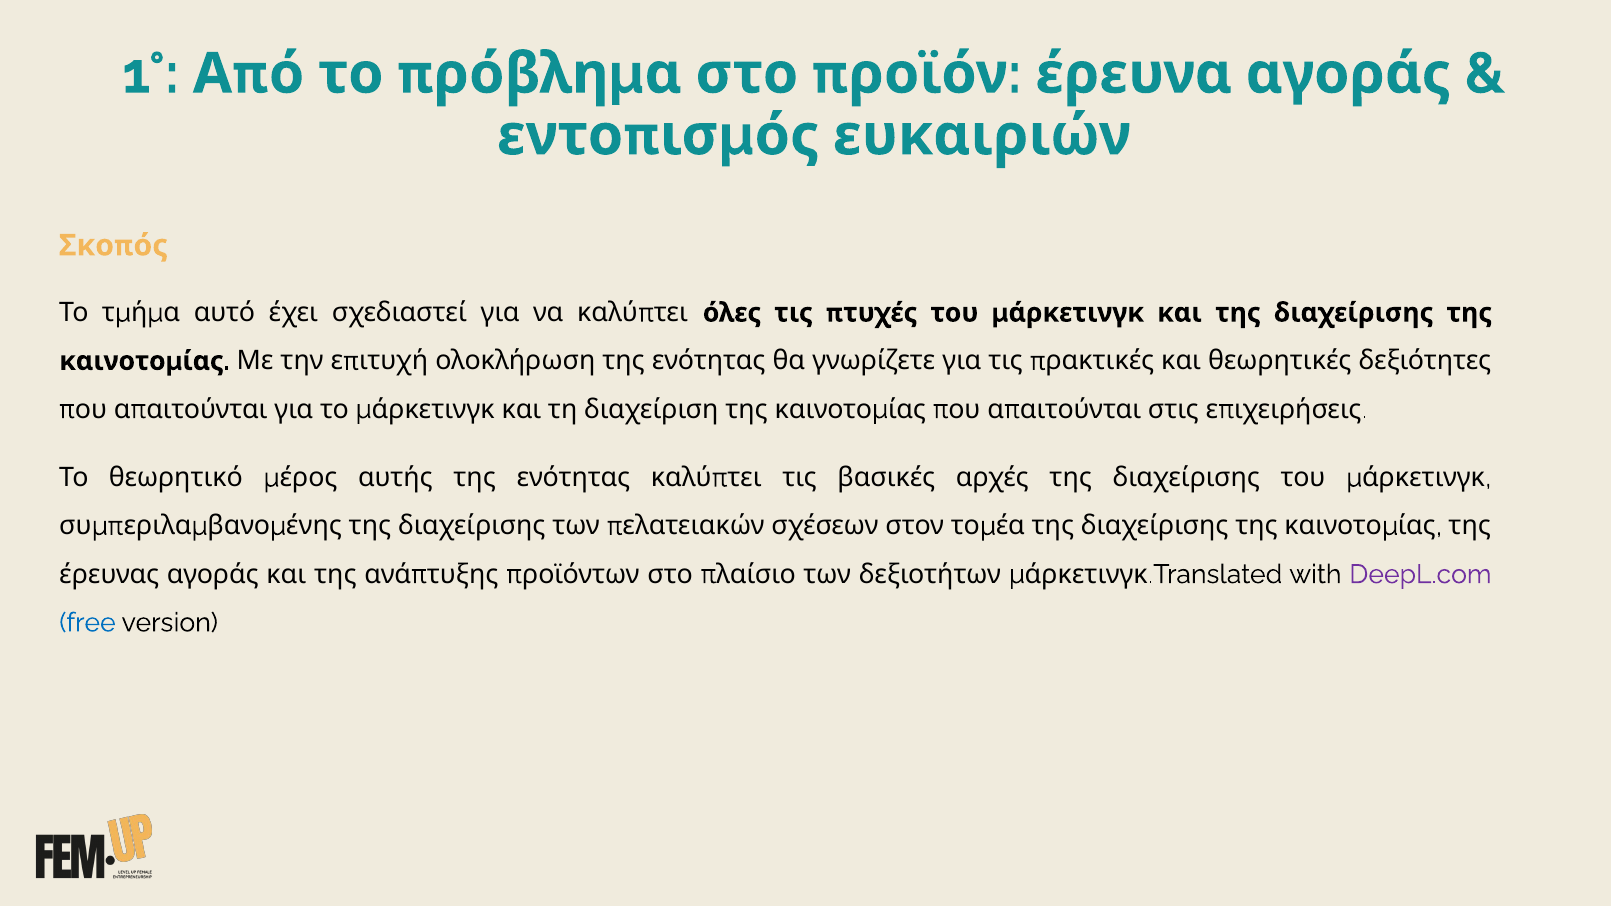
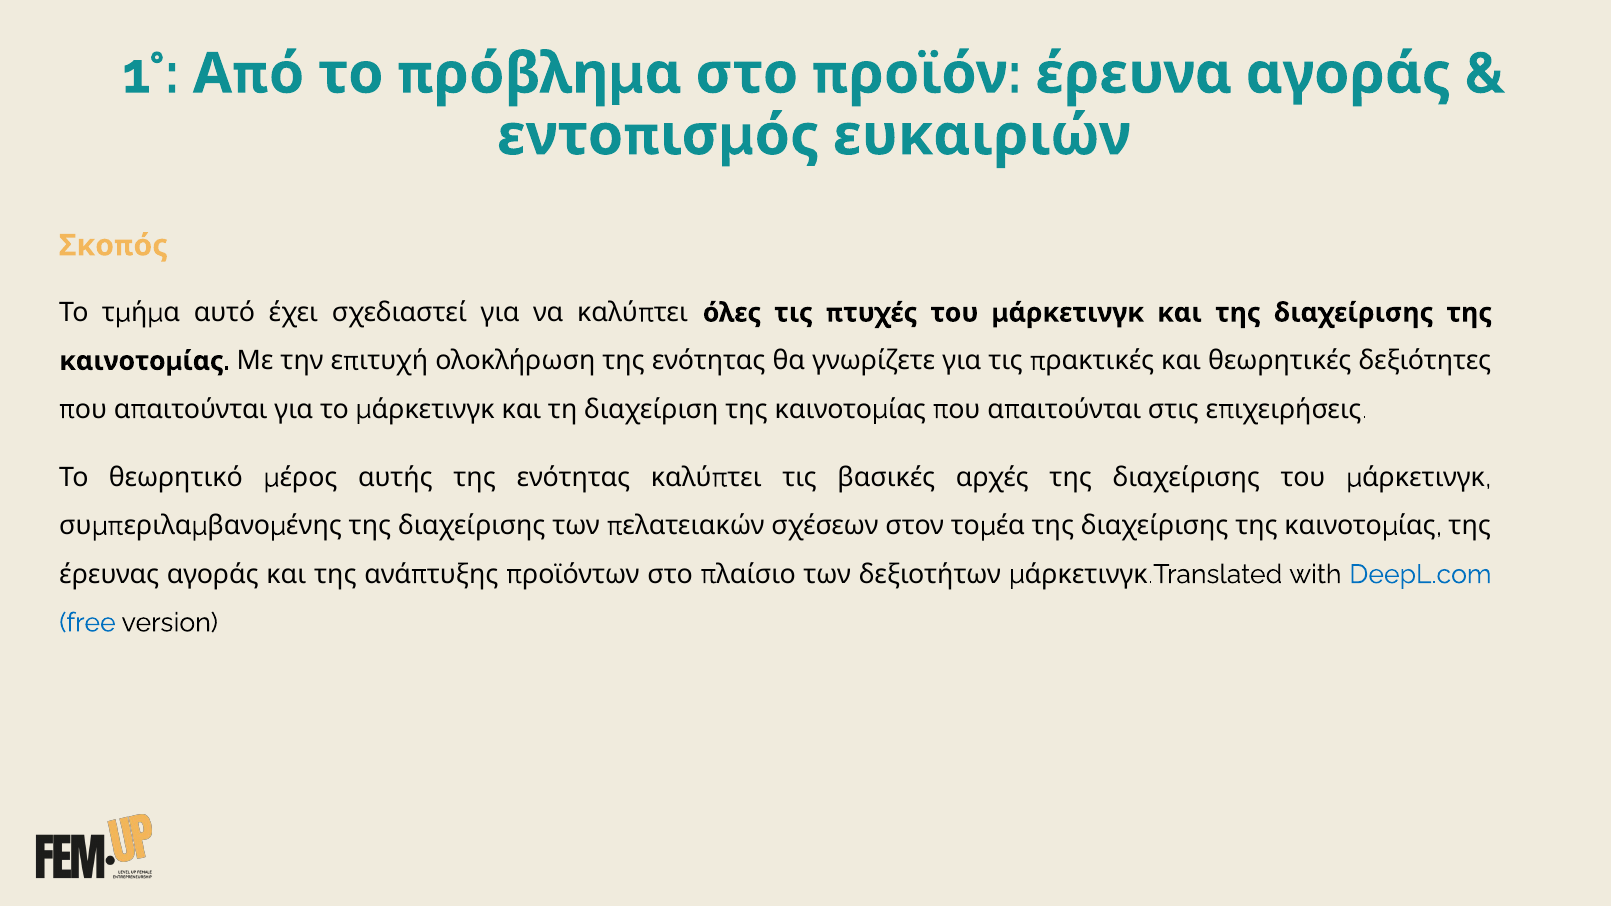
DeepL.com colour: purple -> blue (1420, 574)
